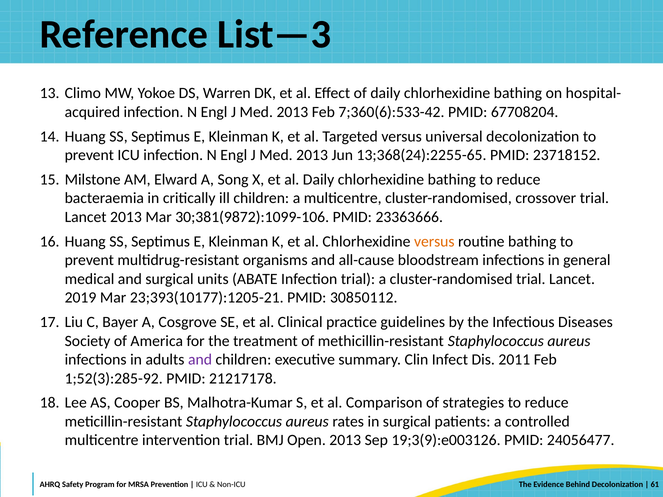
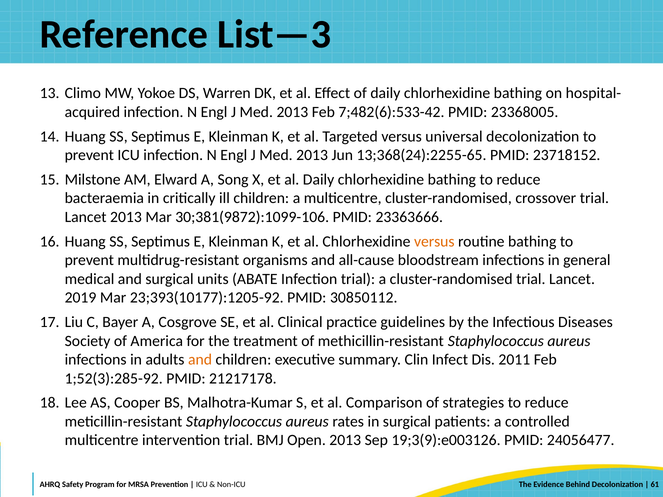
7;360(6):533-42: 7;360(6):533-42 -> 7;482(6):533-42 (391, 112)
67708204: 67708204 -> 23368005 (525, 112)
23;393(10177):1205-21: 23;393(10177):1205-21 -> 23;393(10177):1205-92 (207, 298)
and colour: purple -> orange (200, 360)
